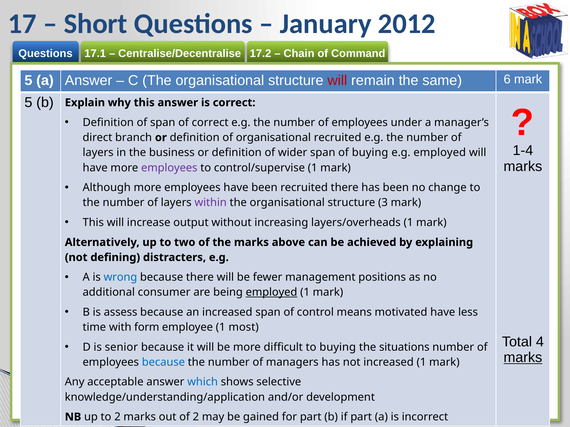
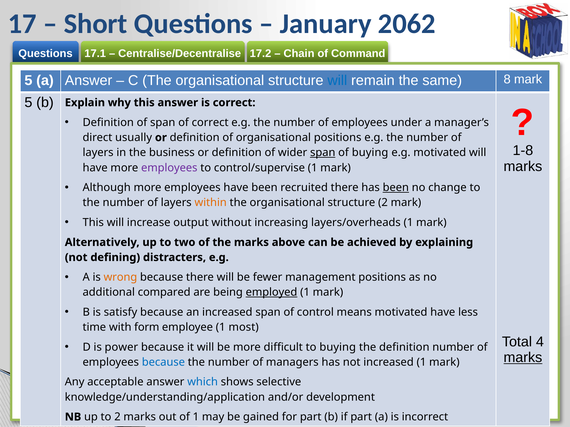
2012: 2012 -> 2062 (407, 24)
will colour: red -> blue (337, 80)
6: 6 -> 8 (507, 79)
branch: branch -> usually (134, 138)
organisational recruited: recruited -> positions (338, 138)
1-4: 1-4 -> 1-8 (523, 151)
span underline: none -> present (323, 153)
e.g employed: employed -> motivated (440, 153)
been underline: none -> present (396, 188)
within colour: purple -> orange (211, 203)
structure 3: 3 -> 2 (383, 203)
wrong colour: blue -> orange (120, 278)
consumer: consumer -> compared (164, 293)
assess: assess -> satisfy (121, 312)
senior: senior -> power (121, 347)
the situations: situations -> definition (404, 347)
of 2: 2 -> 1 (196, 417)
